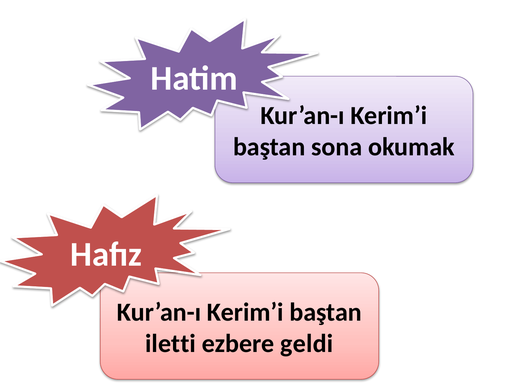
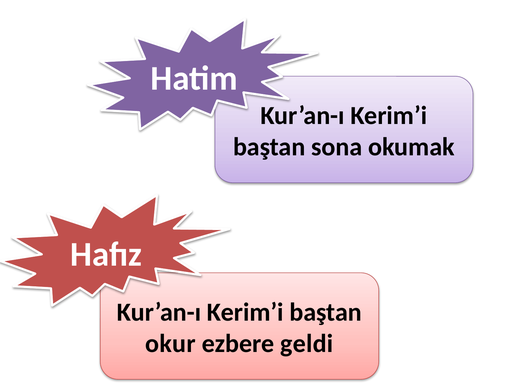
iletti: iletti -> okur (170, 343)
